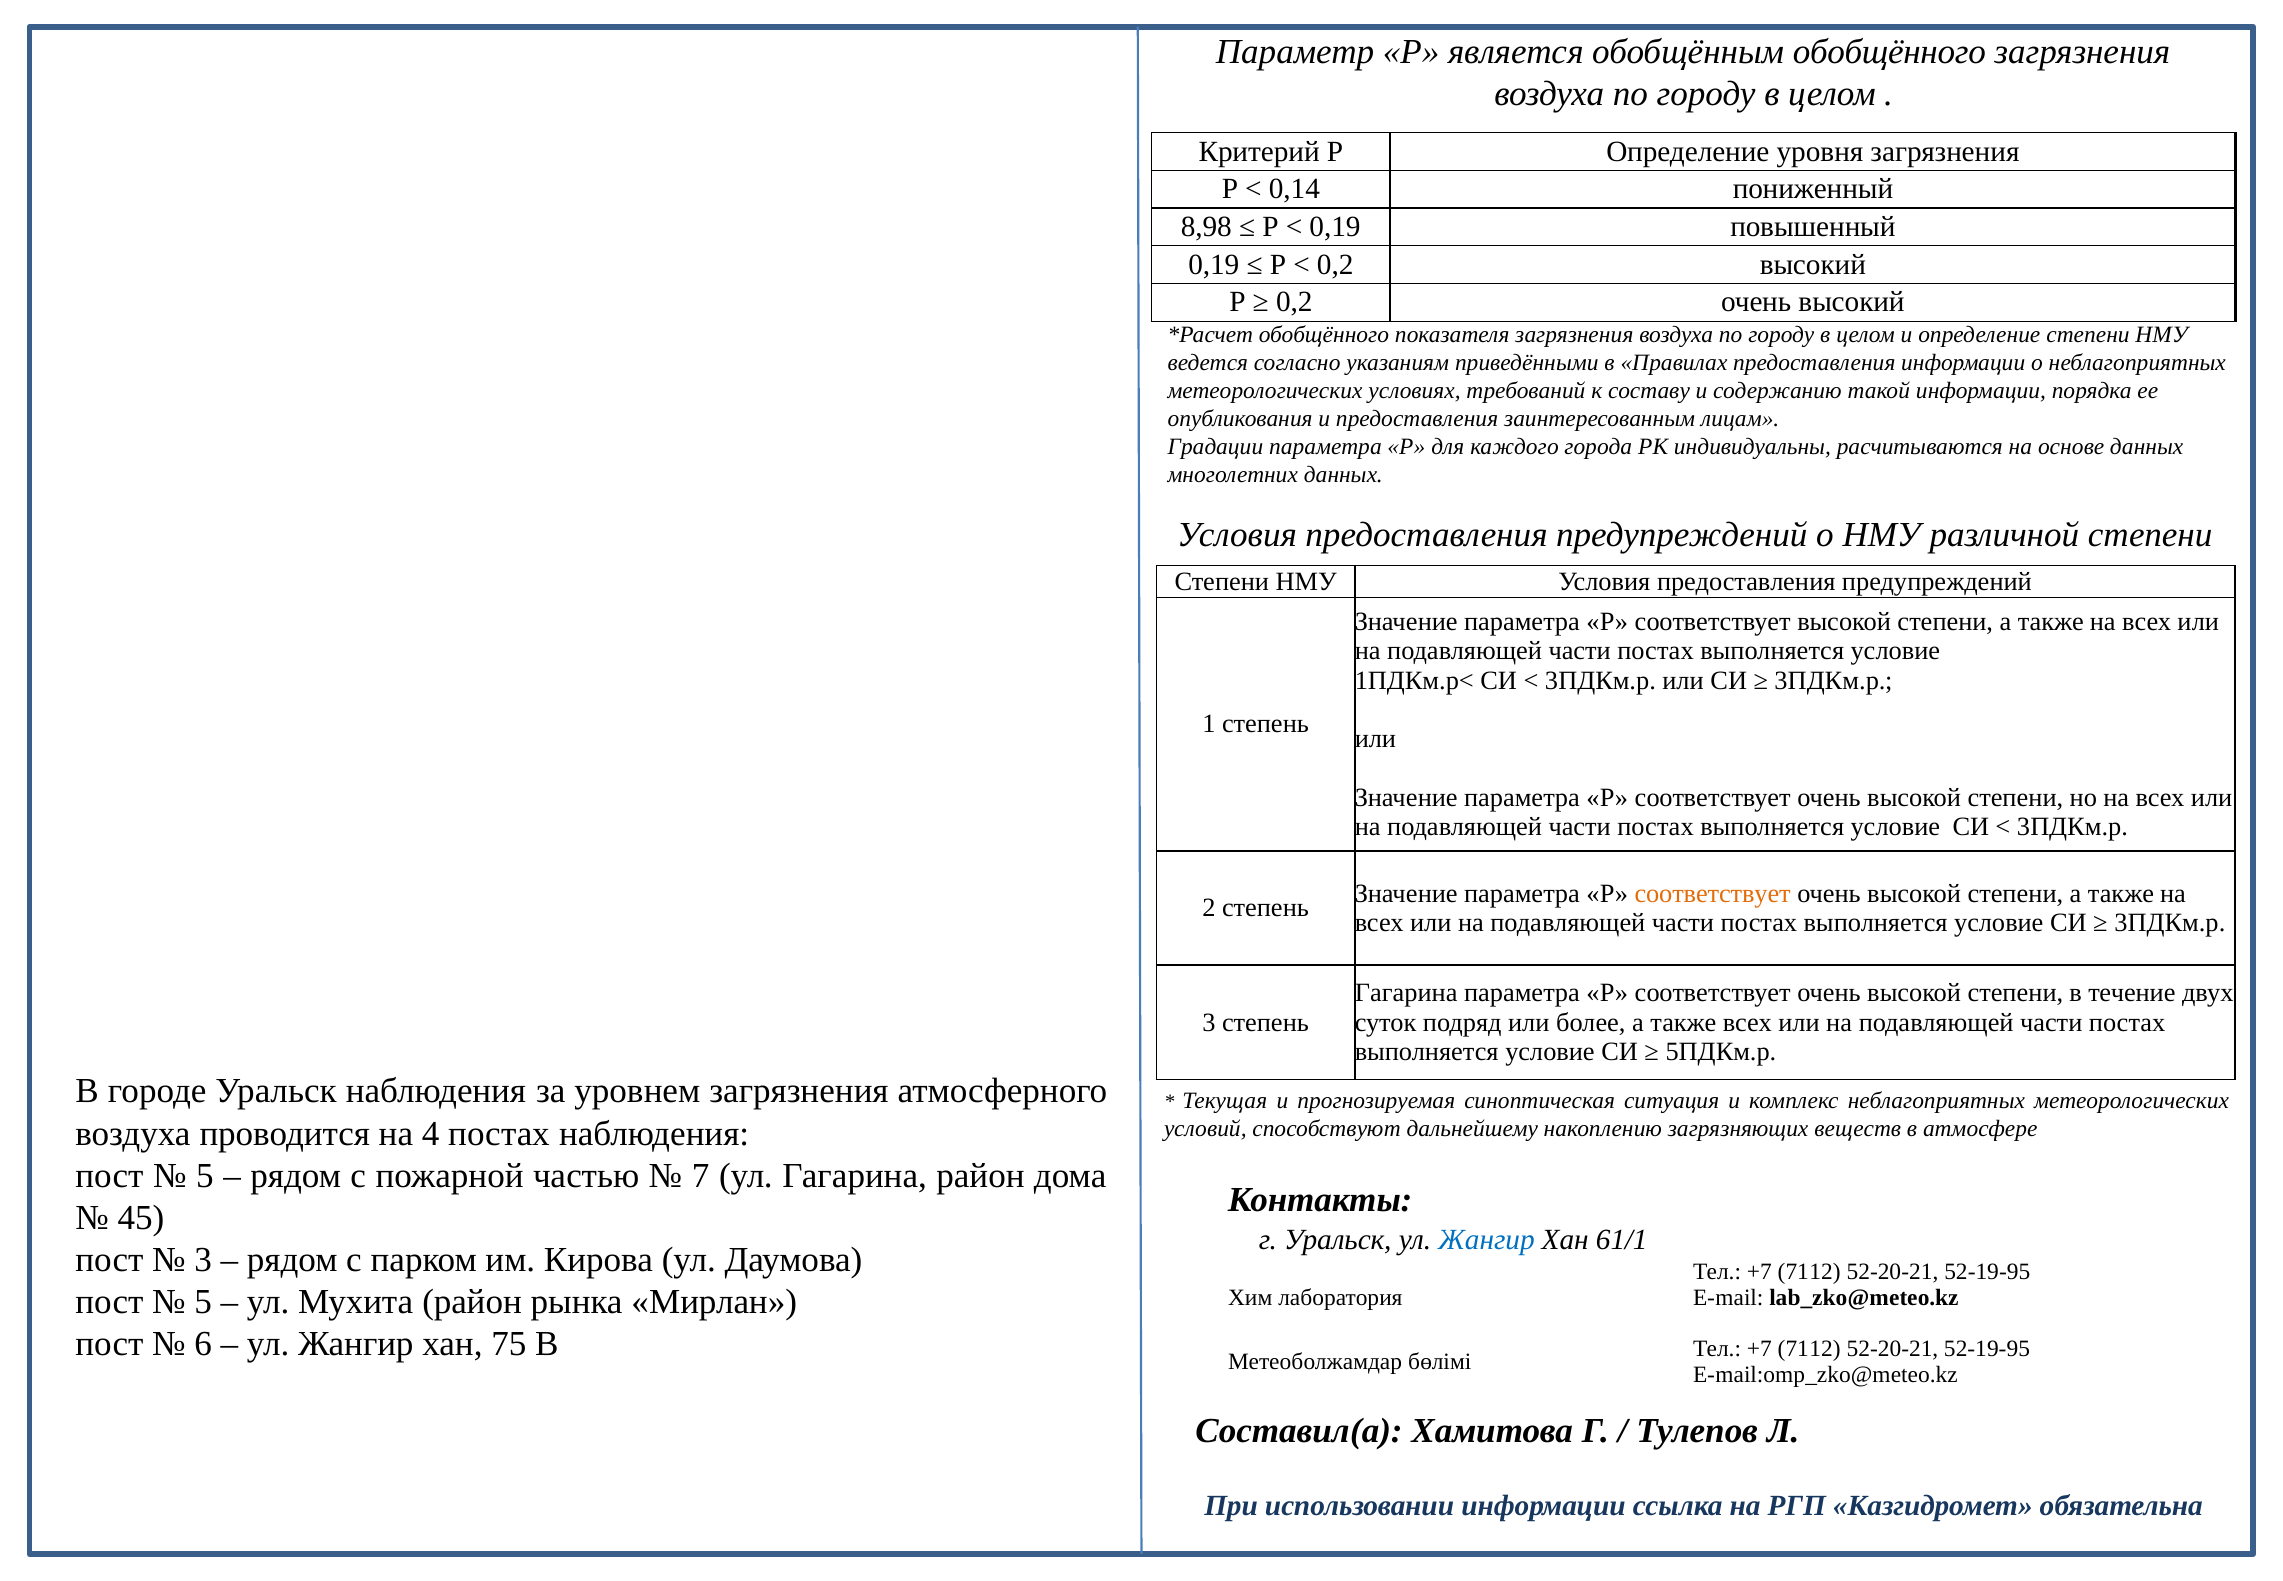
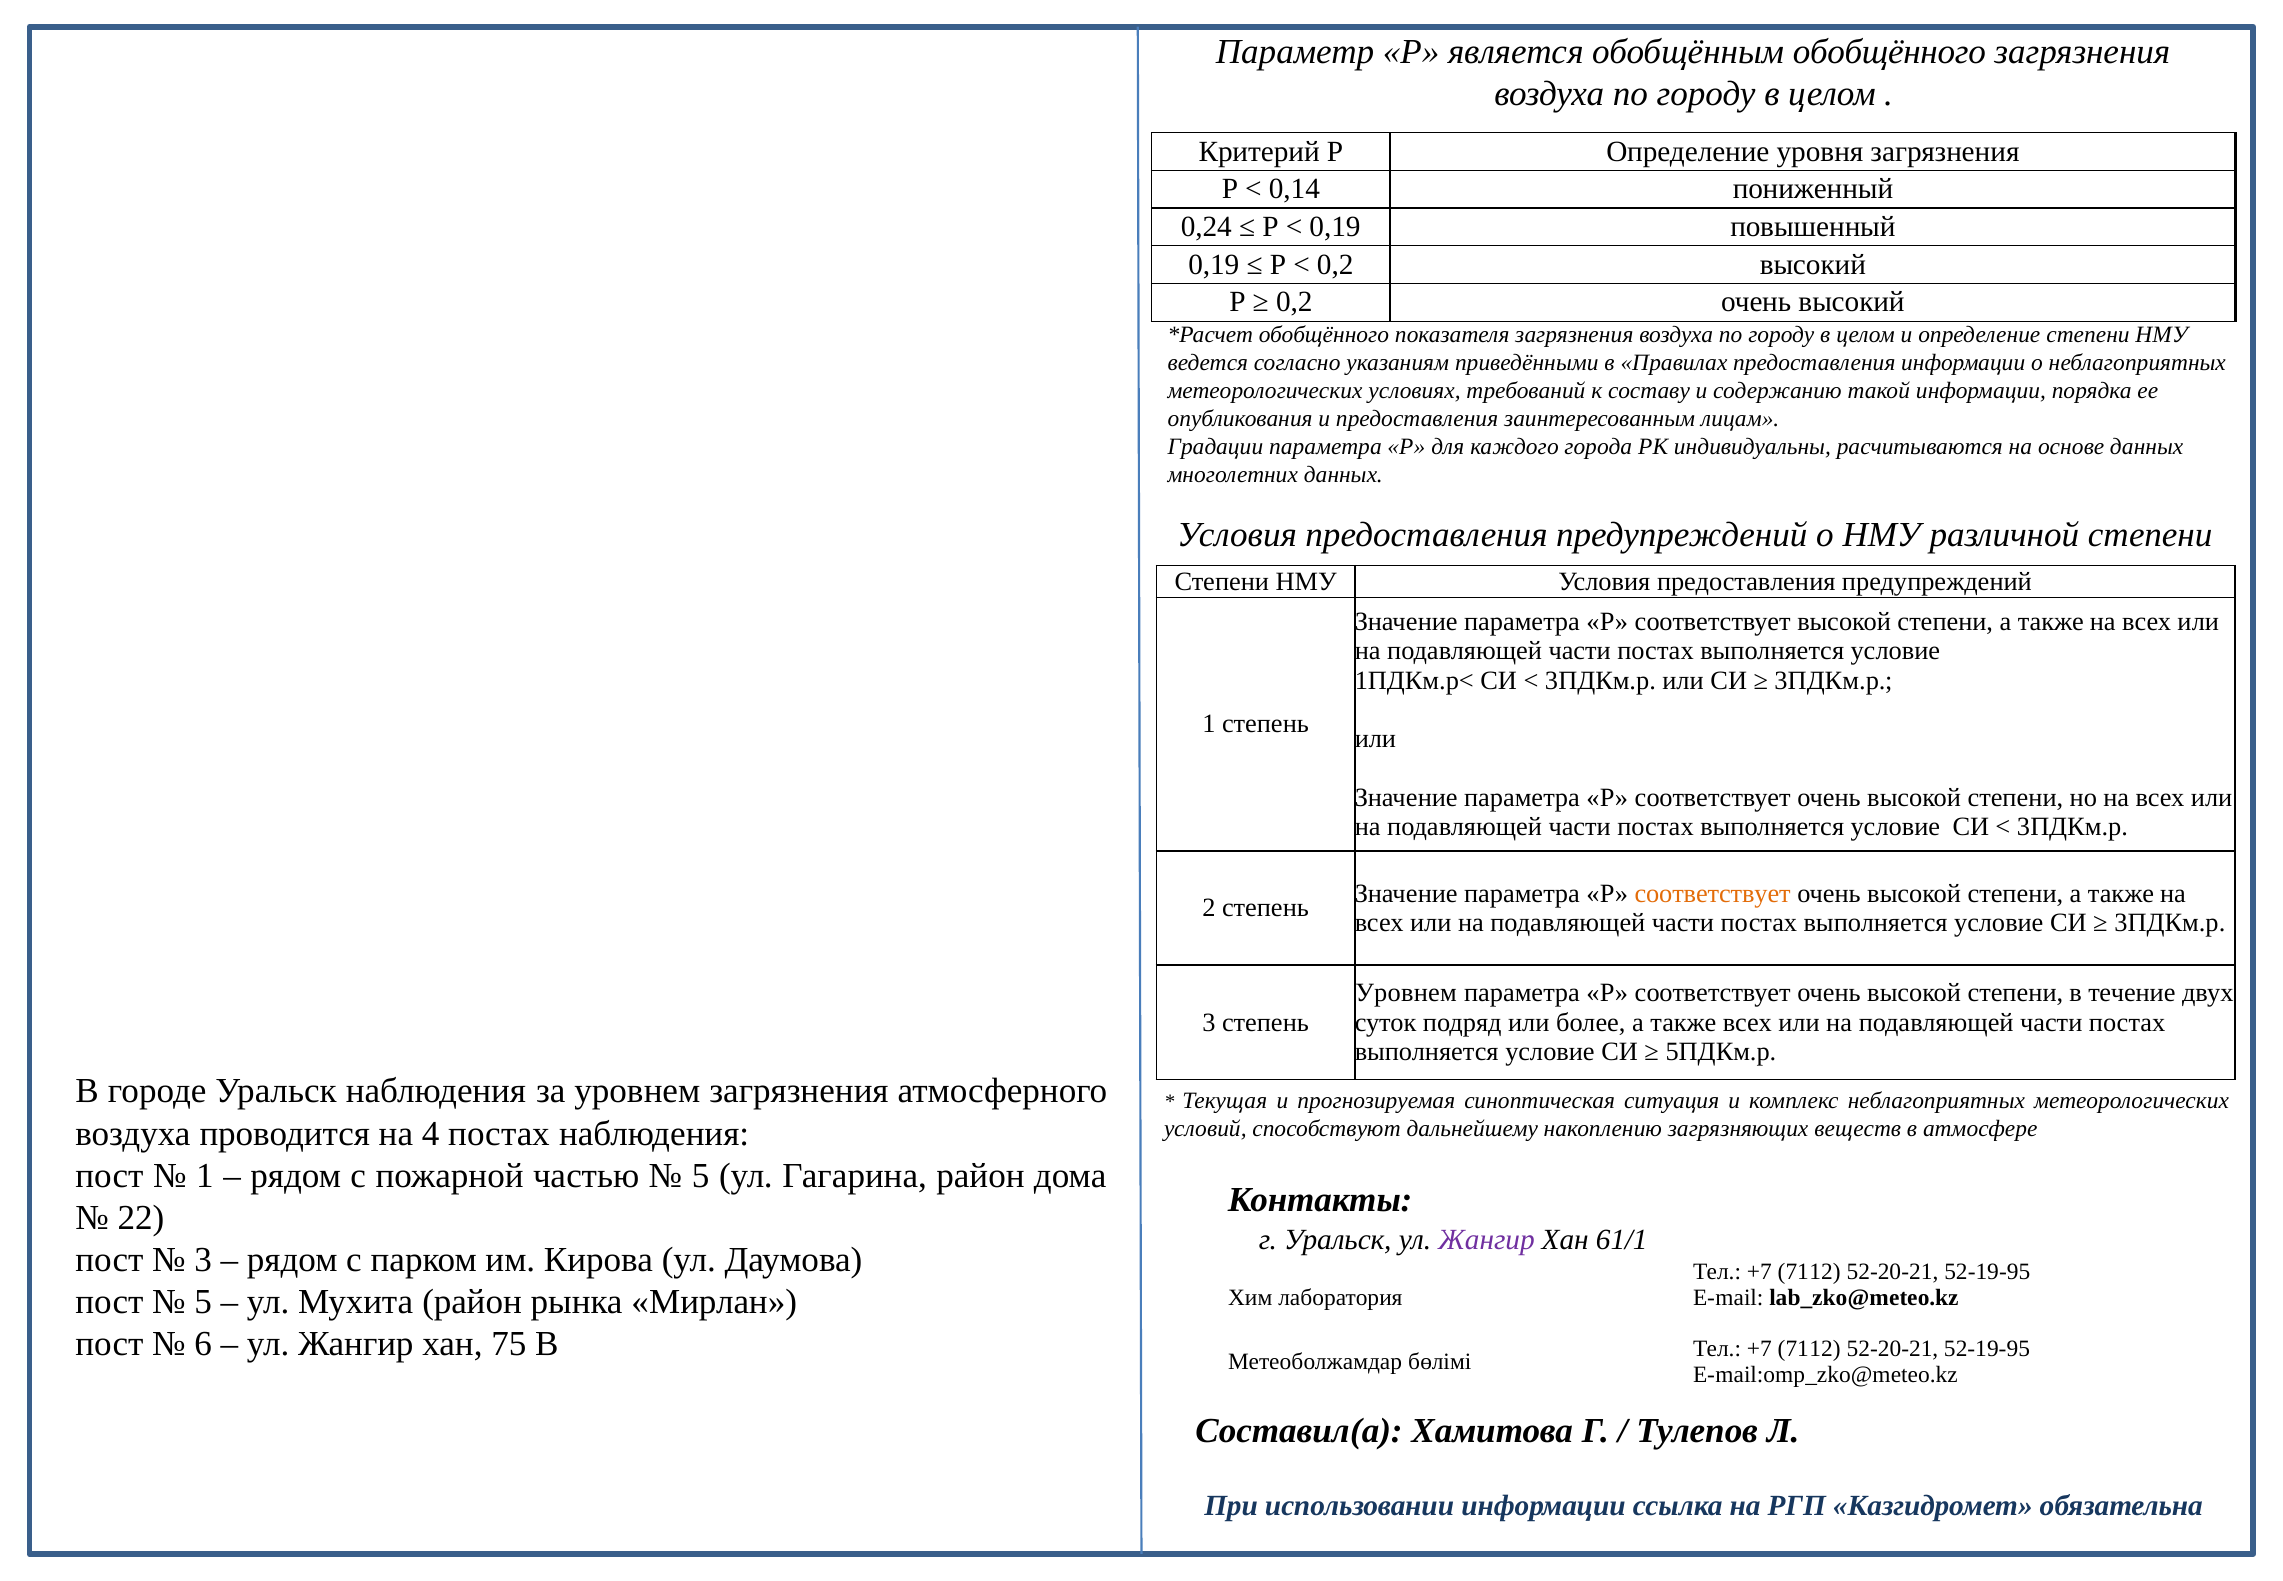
8,98: 8,98 -> 0,24 (1206, 227)
Гагарина: Гагарина -> Уровнем (1406, 993)
5: 5 -> 1 (205, 1175)
7: 7 -> 5 (701, 1175)
45: 45 -> 22 (141, 1217)
Жангир colour: blue -> purple (1486, 1239)
